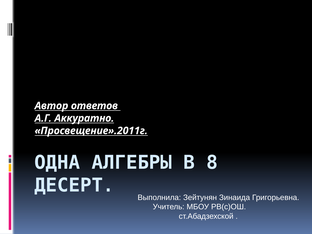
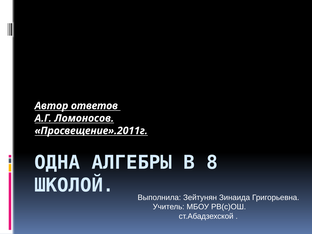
Аккуратно: Аккуратно -> Ломоносов (84, 118)
ДЕСЕРТ: ДЕСЕРТ -> ШКОЛОЙ (69, 185)
